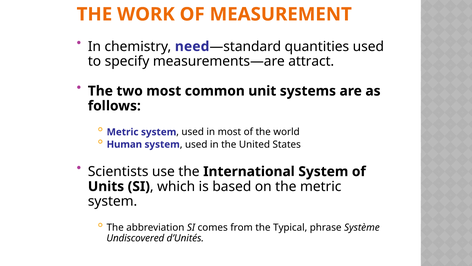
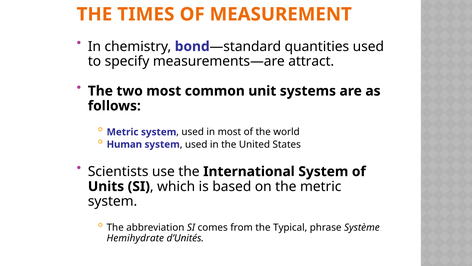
WORK: WORK -> TIMES (146, 14)
need: need -> bond (192, 46)
Undiscovered: Undiscovered -> Hemihydrate (135, 238)
